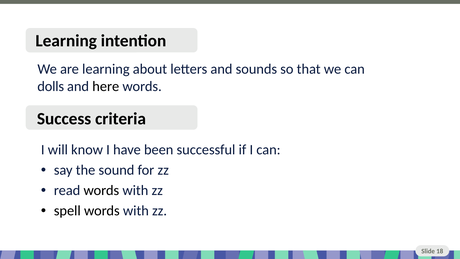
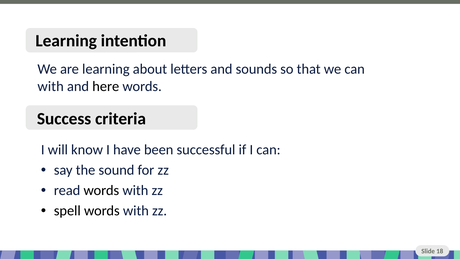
dolls: dolls -> with (51, 86)
